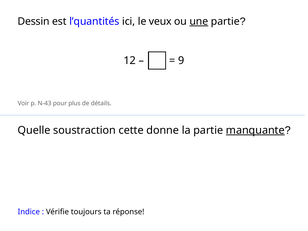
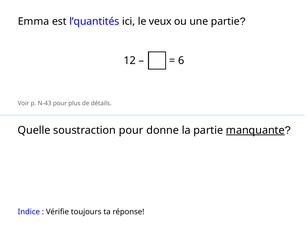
Dessin: Dessin -> Emma (33, 21)
une underline: present -> none (199, 21)
9: 9 -> 6 (181, 61)
soustraction cette: cette -> pour (131, 130)
